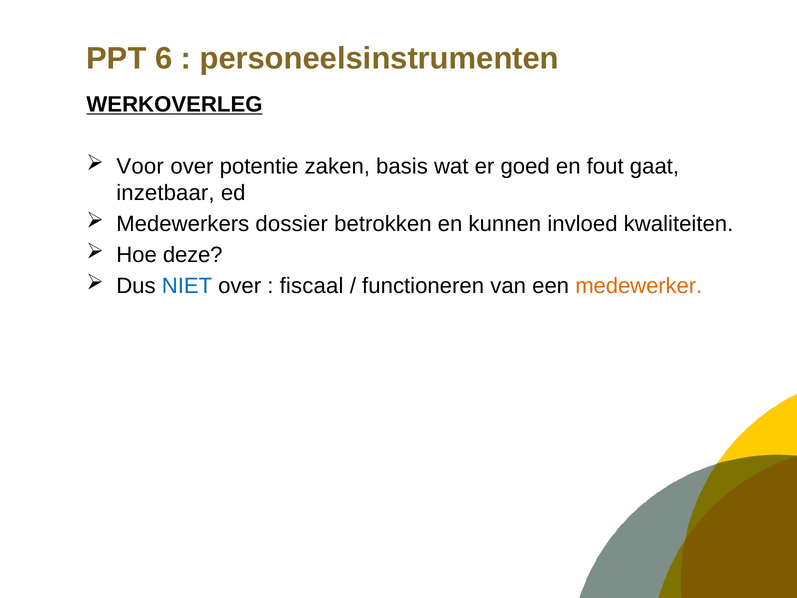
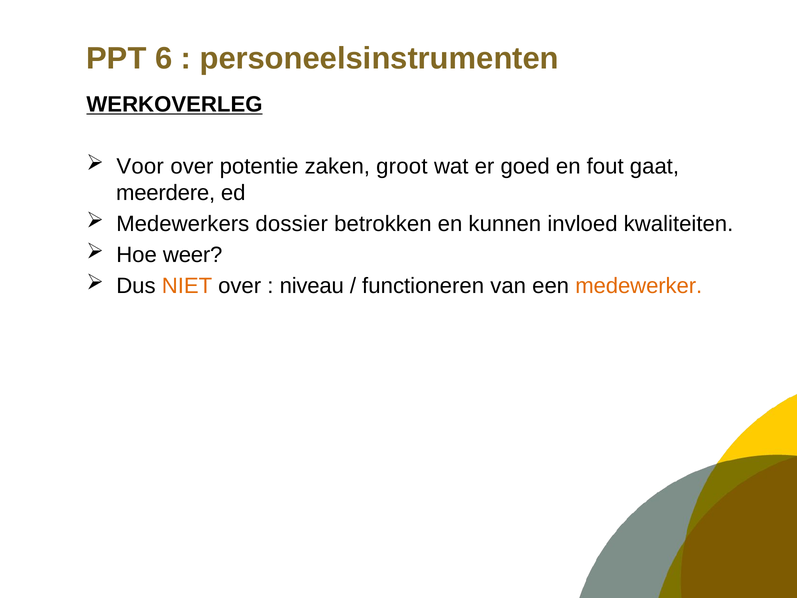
basis: basis -> groot (402, 166)
inzetbaar: inzetbaar -> meerdere (166, 193)
deze: deze -> weer (193, 255)
NIET colour: blue -> orange (187, 286)
fiscaal: fiscaal -> niveau (312, 286)
